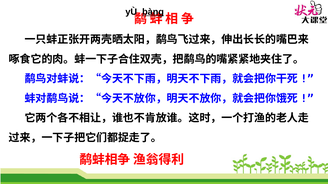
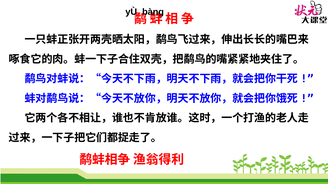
bàng underline: present -> none (153, 12)
